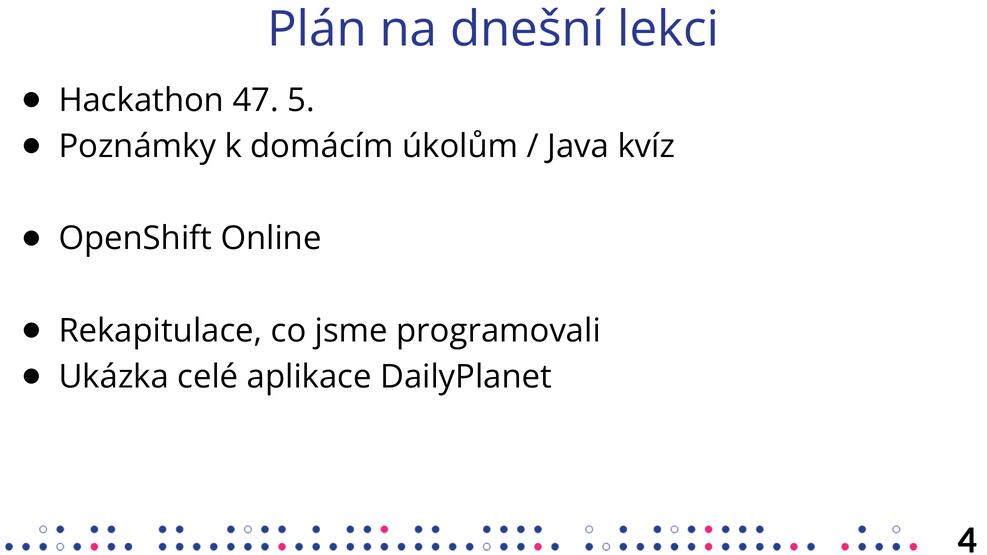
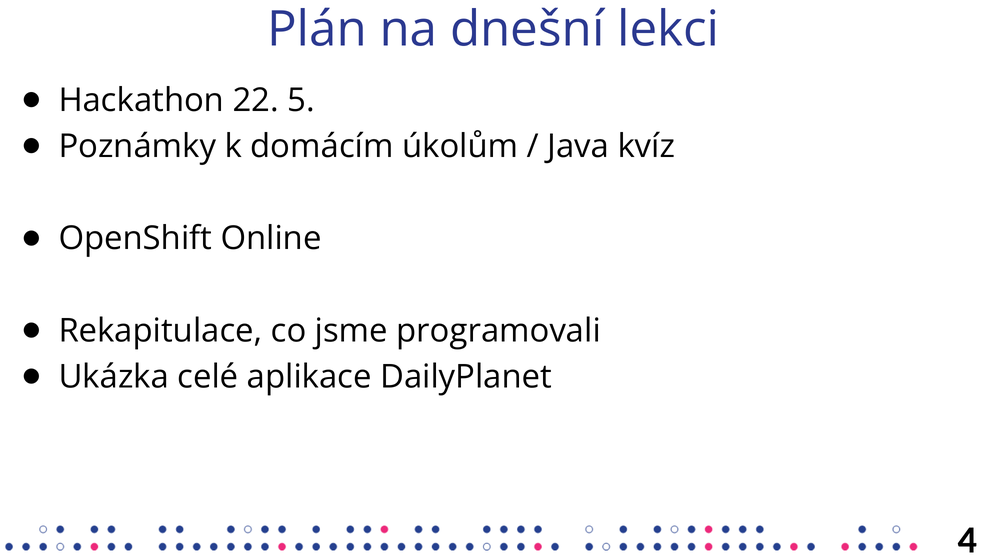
47: 47 -> 22 (256, 101)
